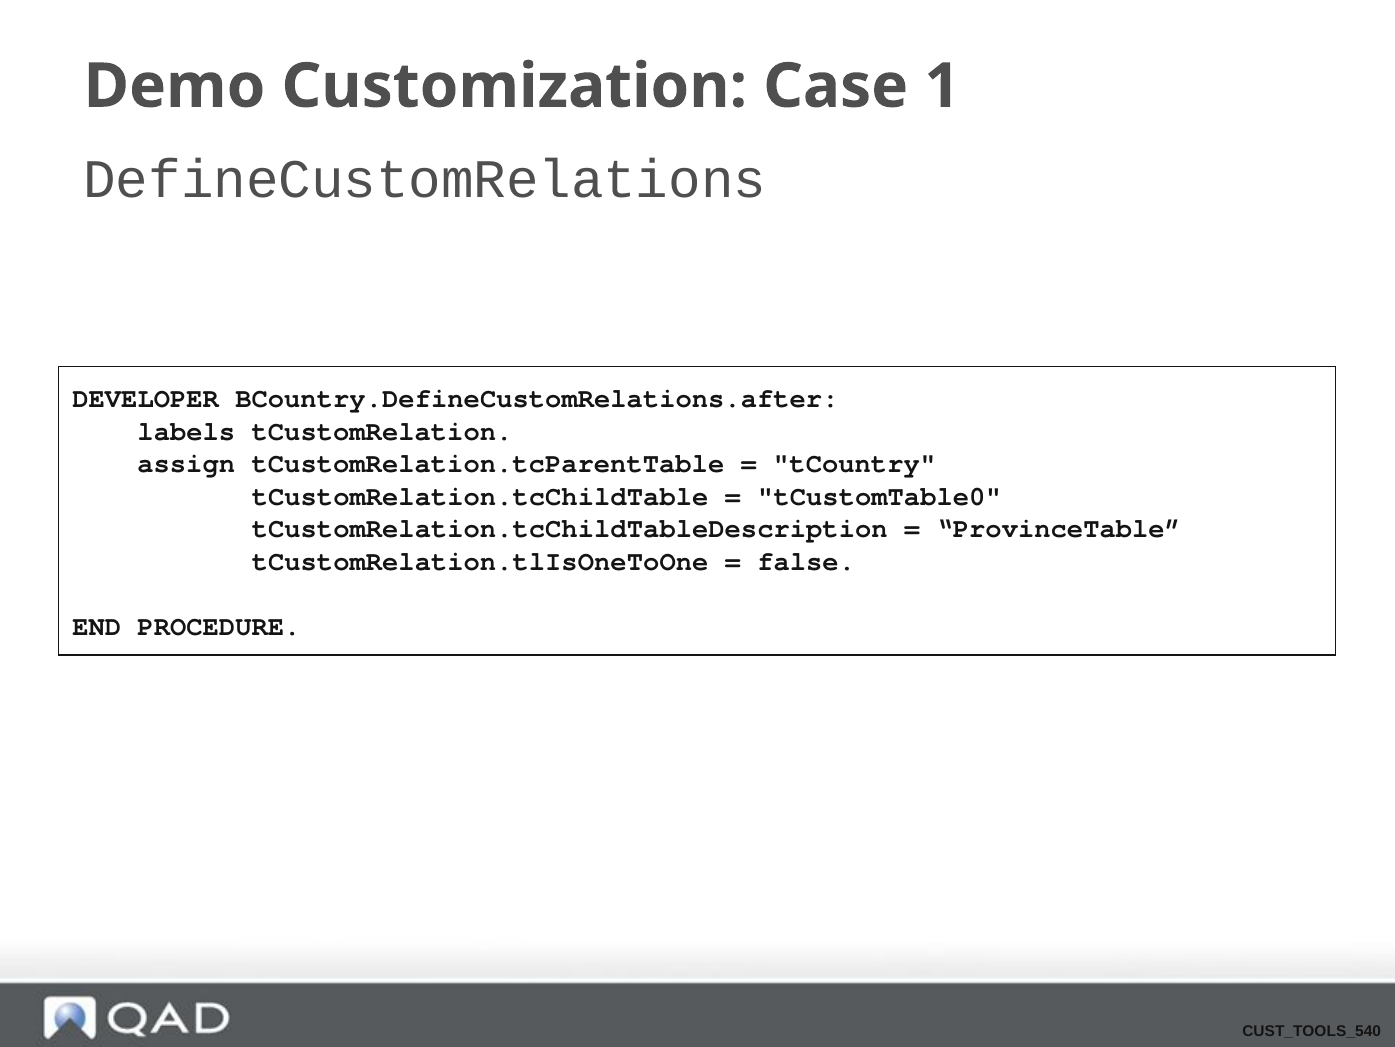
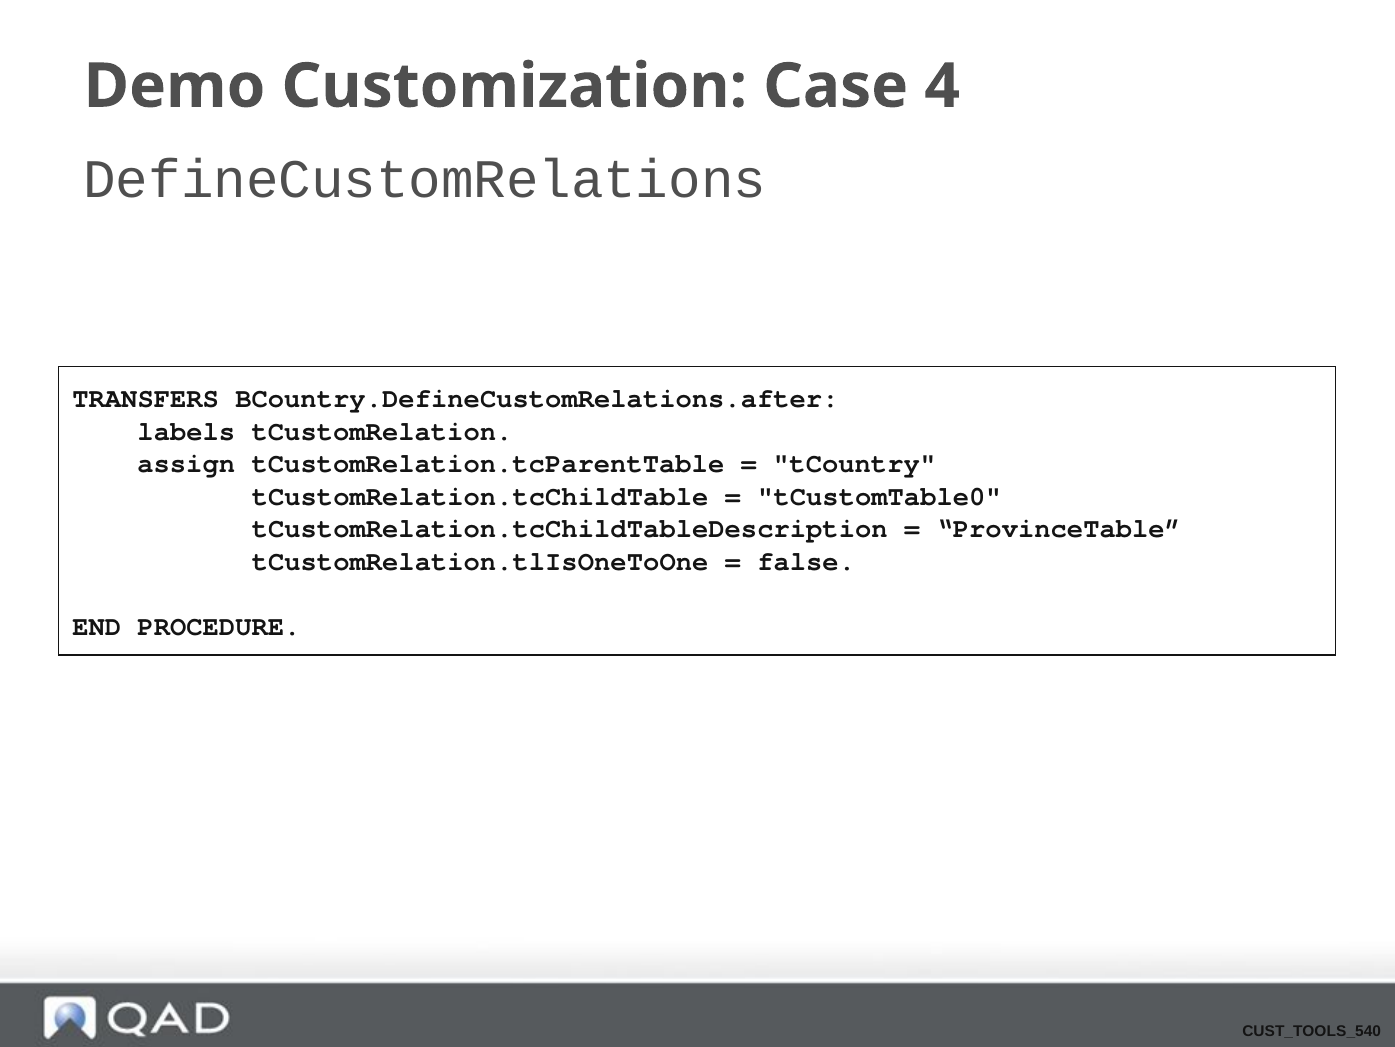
1: 1 -> 4 (942, 86)
DEVELOPER: DEVELOPER -> TRANSFERS (146, 398)
